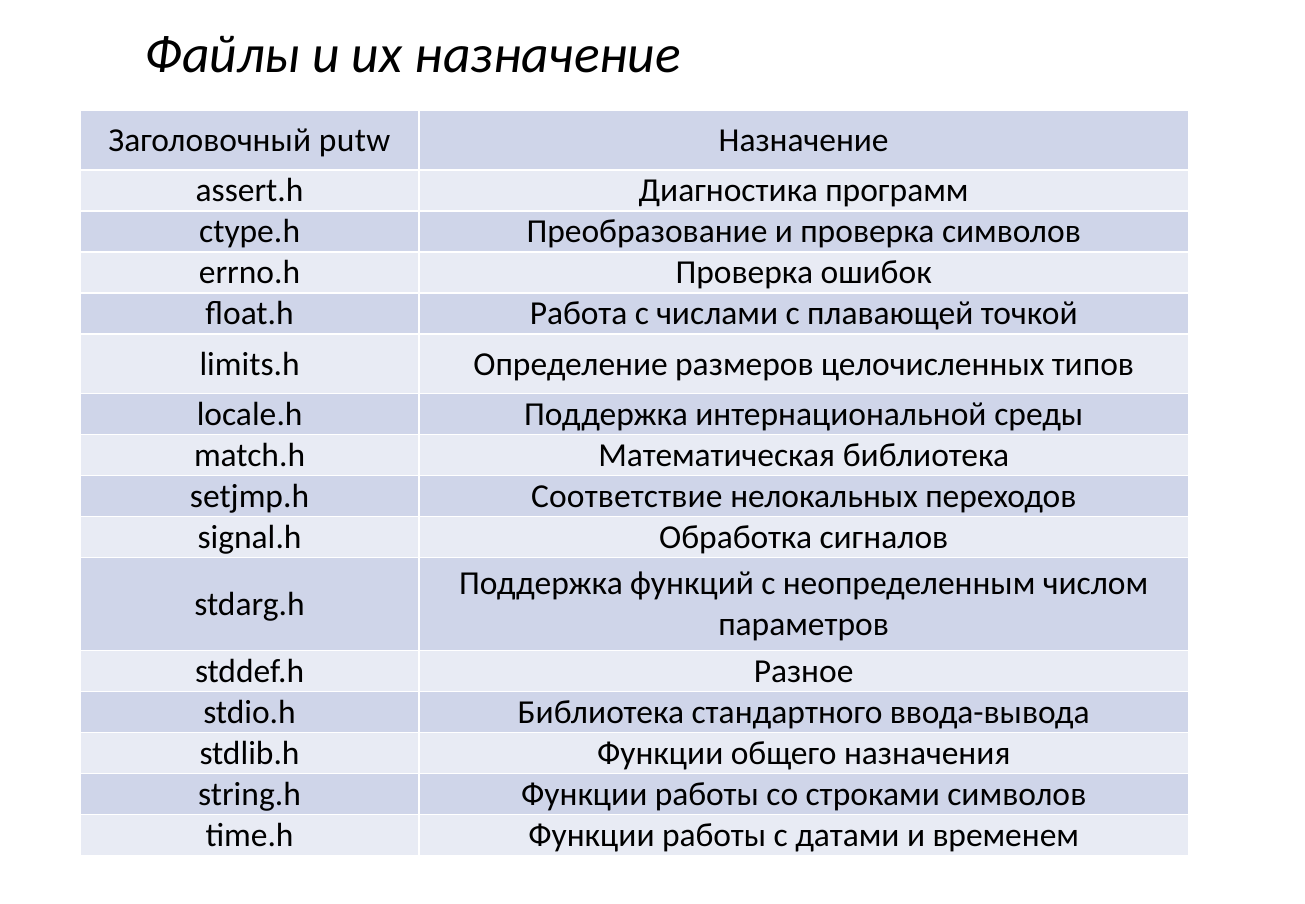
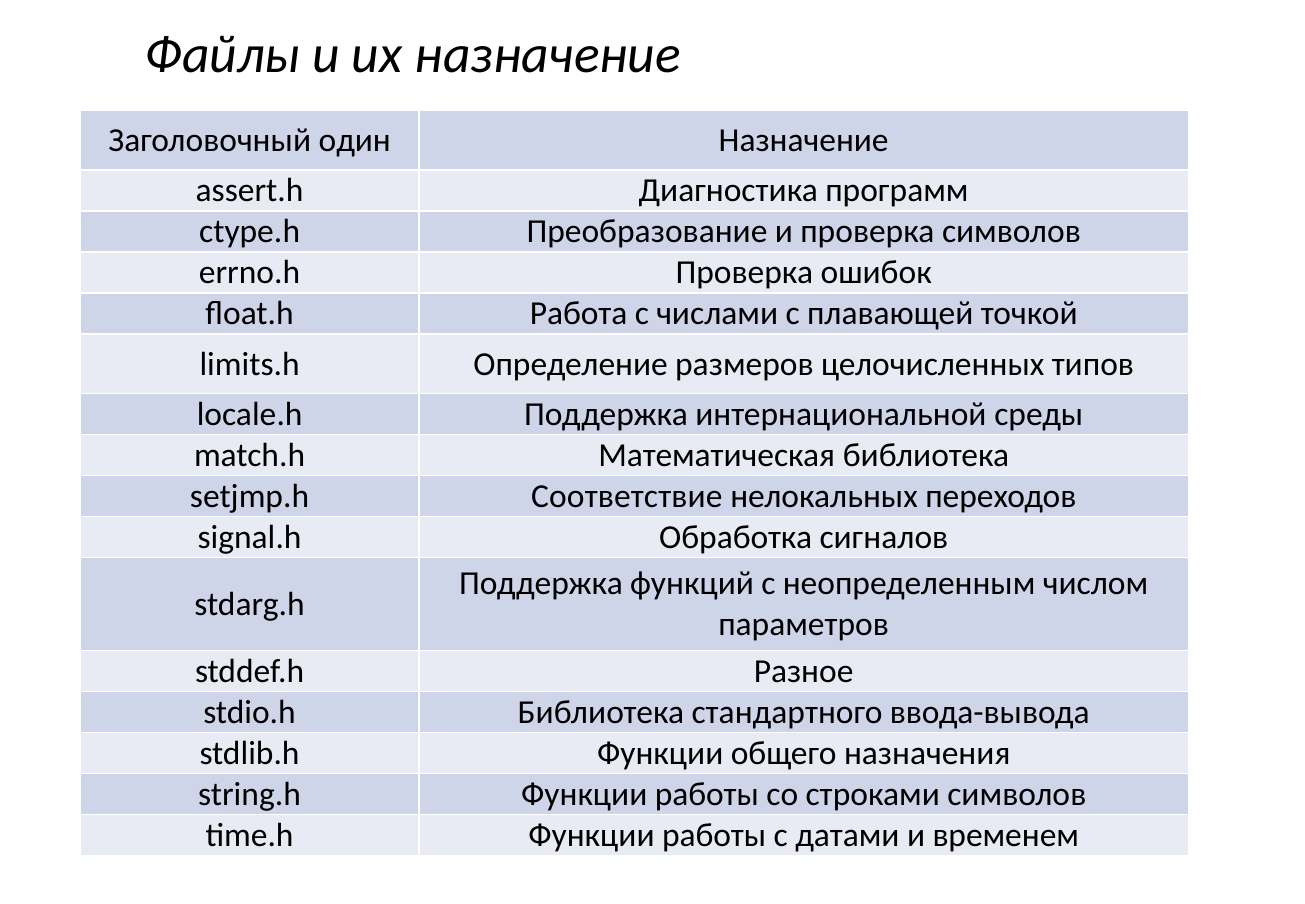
putw: putw -> один (355, 140)
